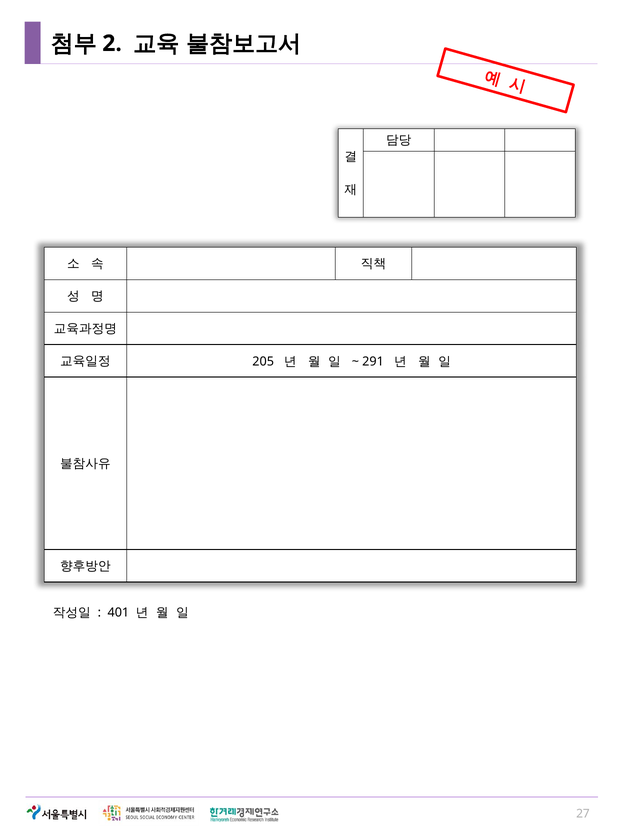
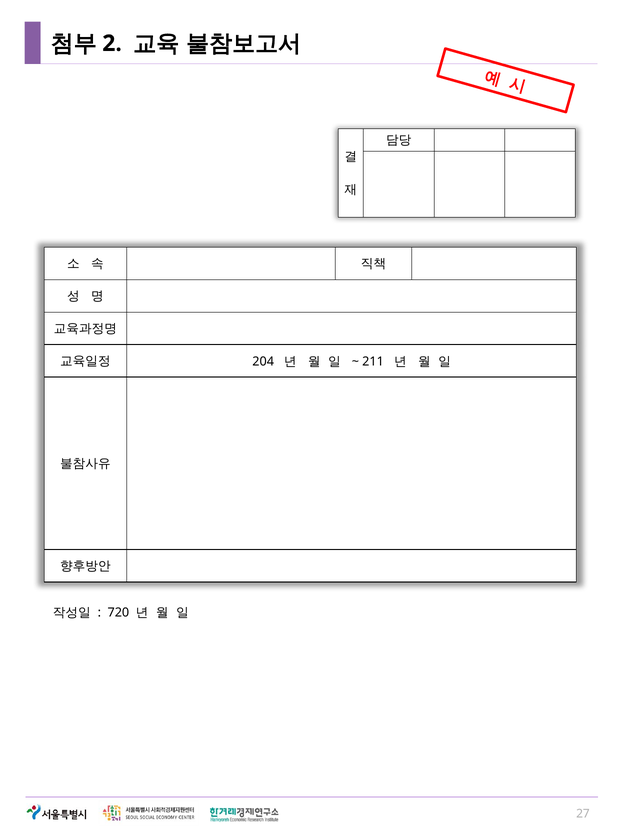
205: 205 -> 204 (263, 361)
291: 291 -> 211 (373, 361)
401: 401 -> 720 (118, 612)
